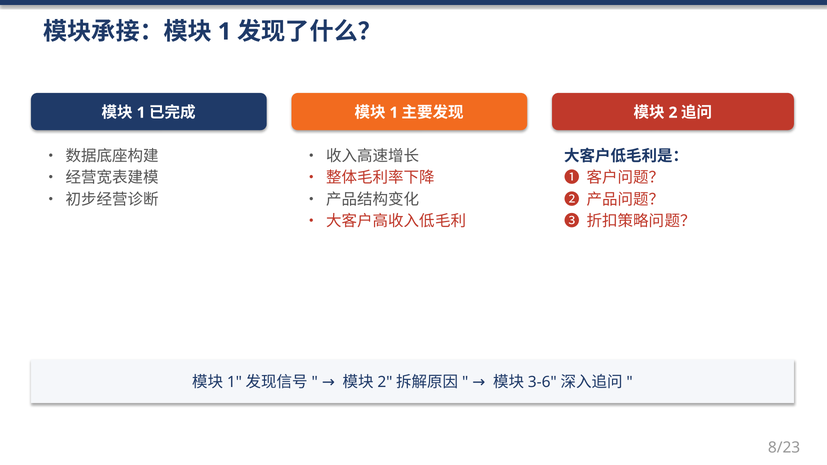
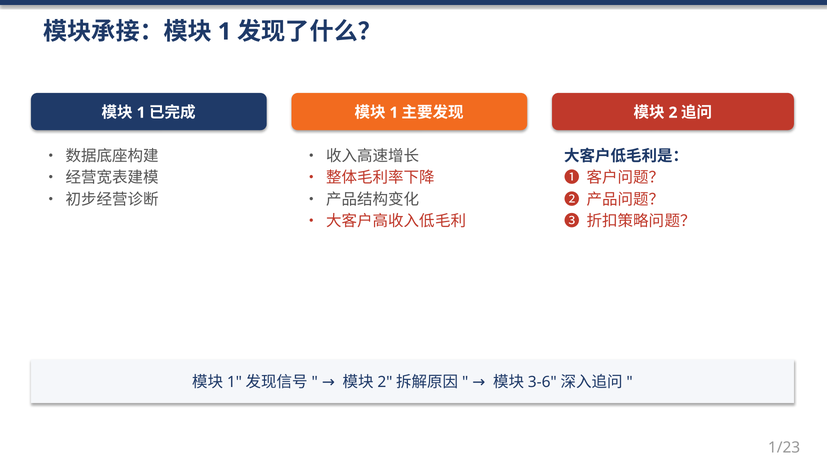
8/23: 8/23 -> 1/23 (784, 448)
